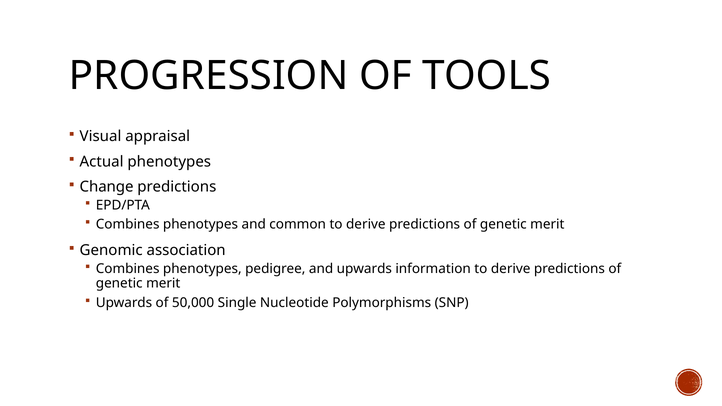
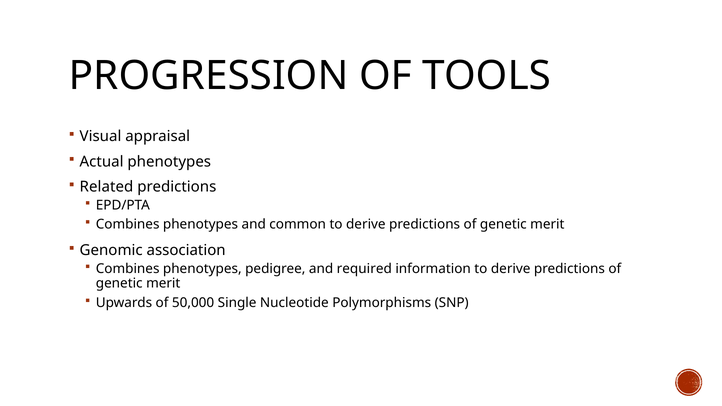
Change: Change -> Related (106, 187)
and upwards: upwards -> required (364, 269)
